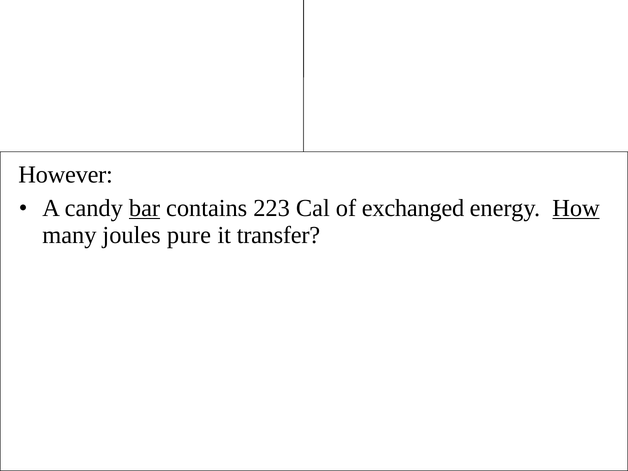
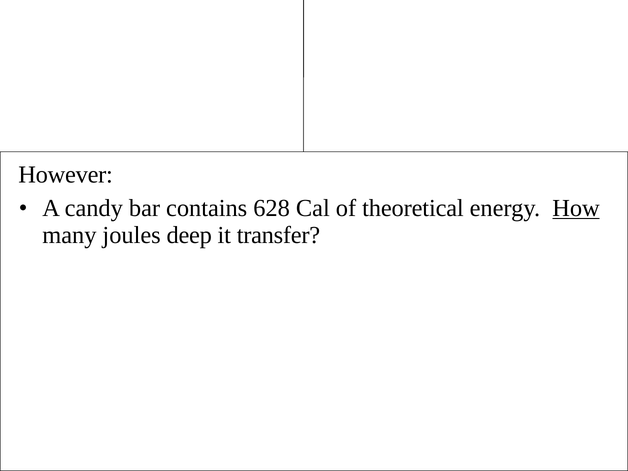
bar underline: present -> none (144, 208)
223: 223 -> 628 (272, 208)
exchanged: exchanged -> theoretical (413, 208)
pure: pure -> deep (189, 235)
